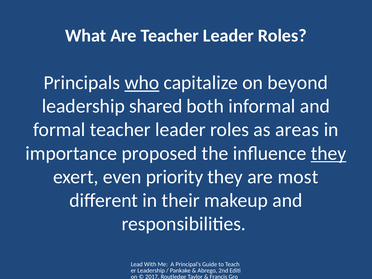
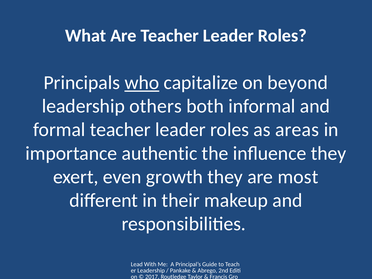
shared: shared -> others (156, 106)
proposed: proposed -> authentic (159, 153)
they underline: present -> none (329, 153)
priority: priority -> growth (174, 177)
